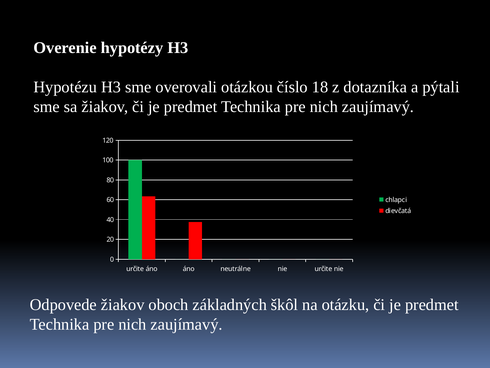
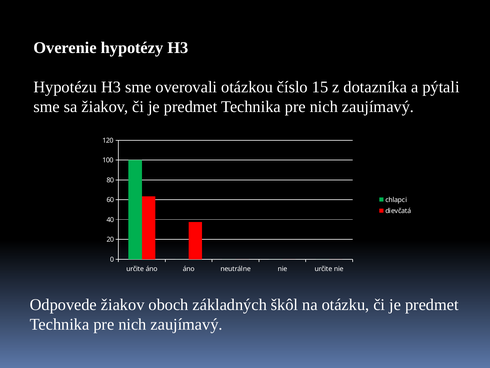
18: 18 -> 15 (320, 87)
